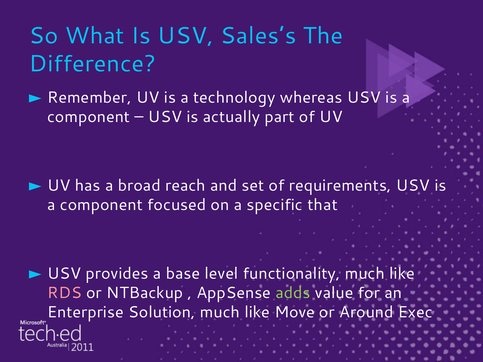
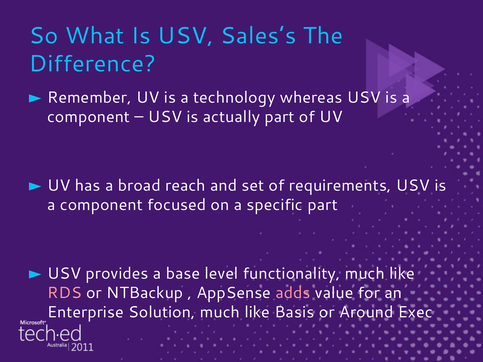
specific that: that -> part (323, 205)
adds colour: light green -> pink (293, 293)
Move: Move -> Basis (294, 312)
